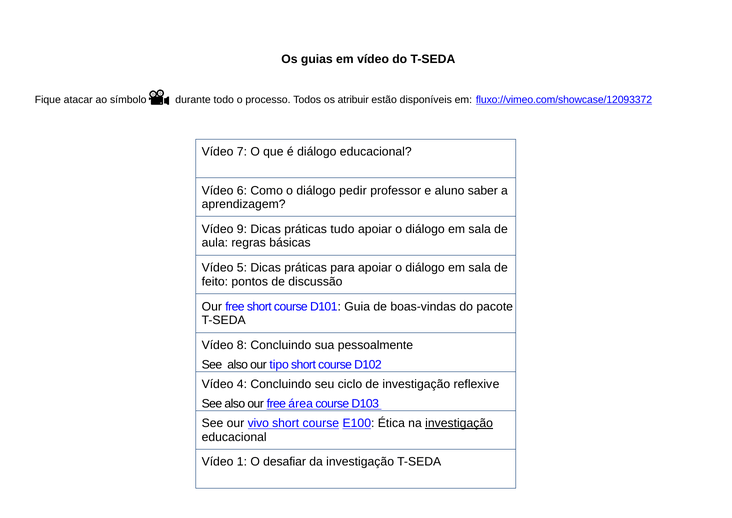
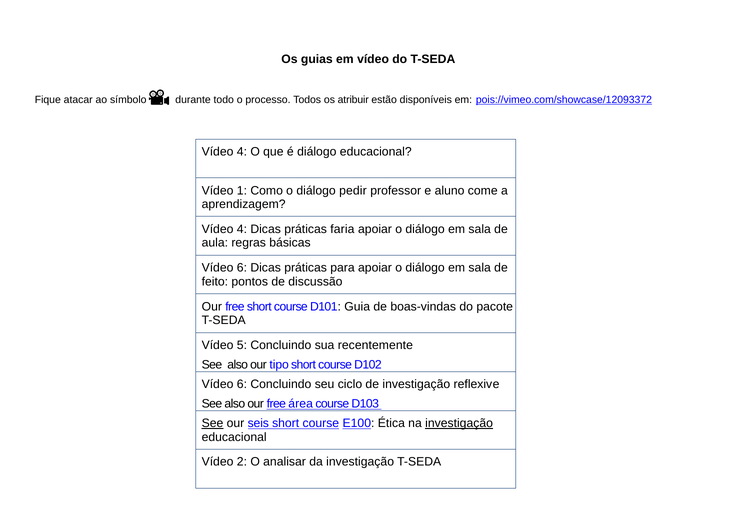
fluxo://vimeo.com/showcase/12093372: fluxo://vimeo.com/showcase/12093372 -> pois://vimeo.com/showcase/12093372 (564, 100)
7: 7 -> 4 (242, 152)
6: 6 -> 1 (242, 191)
saber: saber -> come (483, 191)
9: 9 -> 4 (242, 229)
tudo: tudo -> faria (342, 229)
5: 5 -> 6 (242, 268)
8: 8 -> 5 (242, 345)
pessoalmente: pessoalmente -> recentemente (375, 345)
4: 4 -> 6 (242, 384)
See underline: none -> present (212, 423)
vivo: vivo -> seis (258, 423)
1: 1 -> 2 (242, 462)
desafiar: desafiar -> analisar (285, 462)
